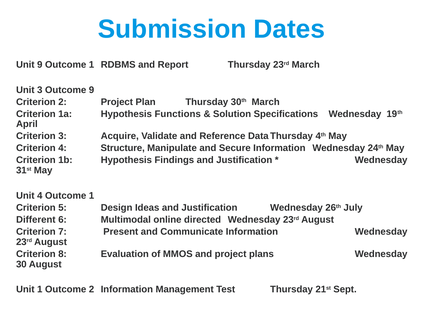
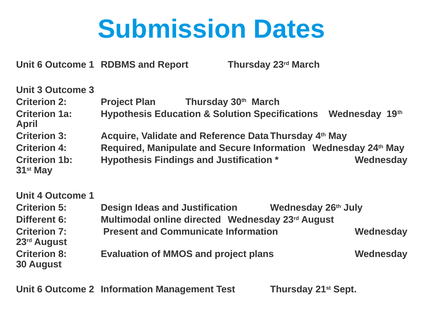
9: 9 -> 6 (40, 65)
Outcome 9: 9 -> 3 (92, 90)
Functions: Functions -> Education (178, 114)
Structure: Structure -> Required (123, 148)
1: 1 -> 6 (40, 289)
